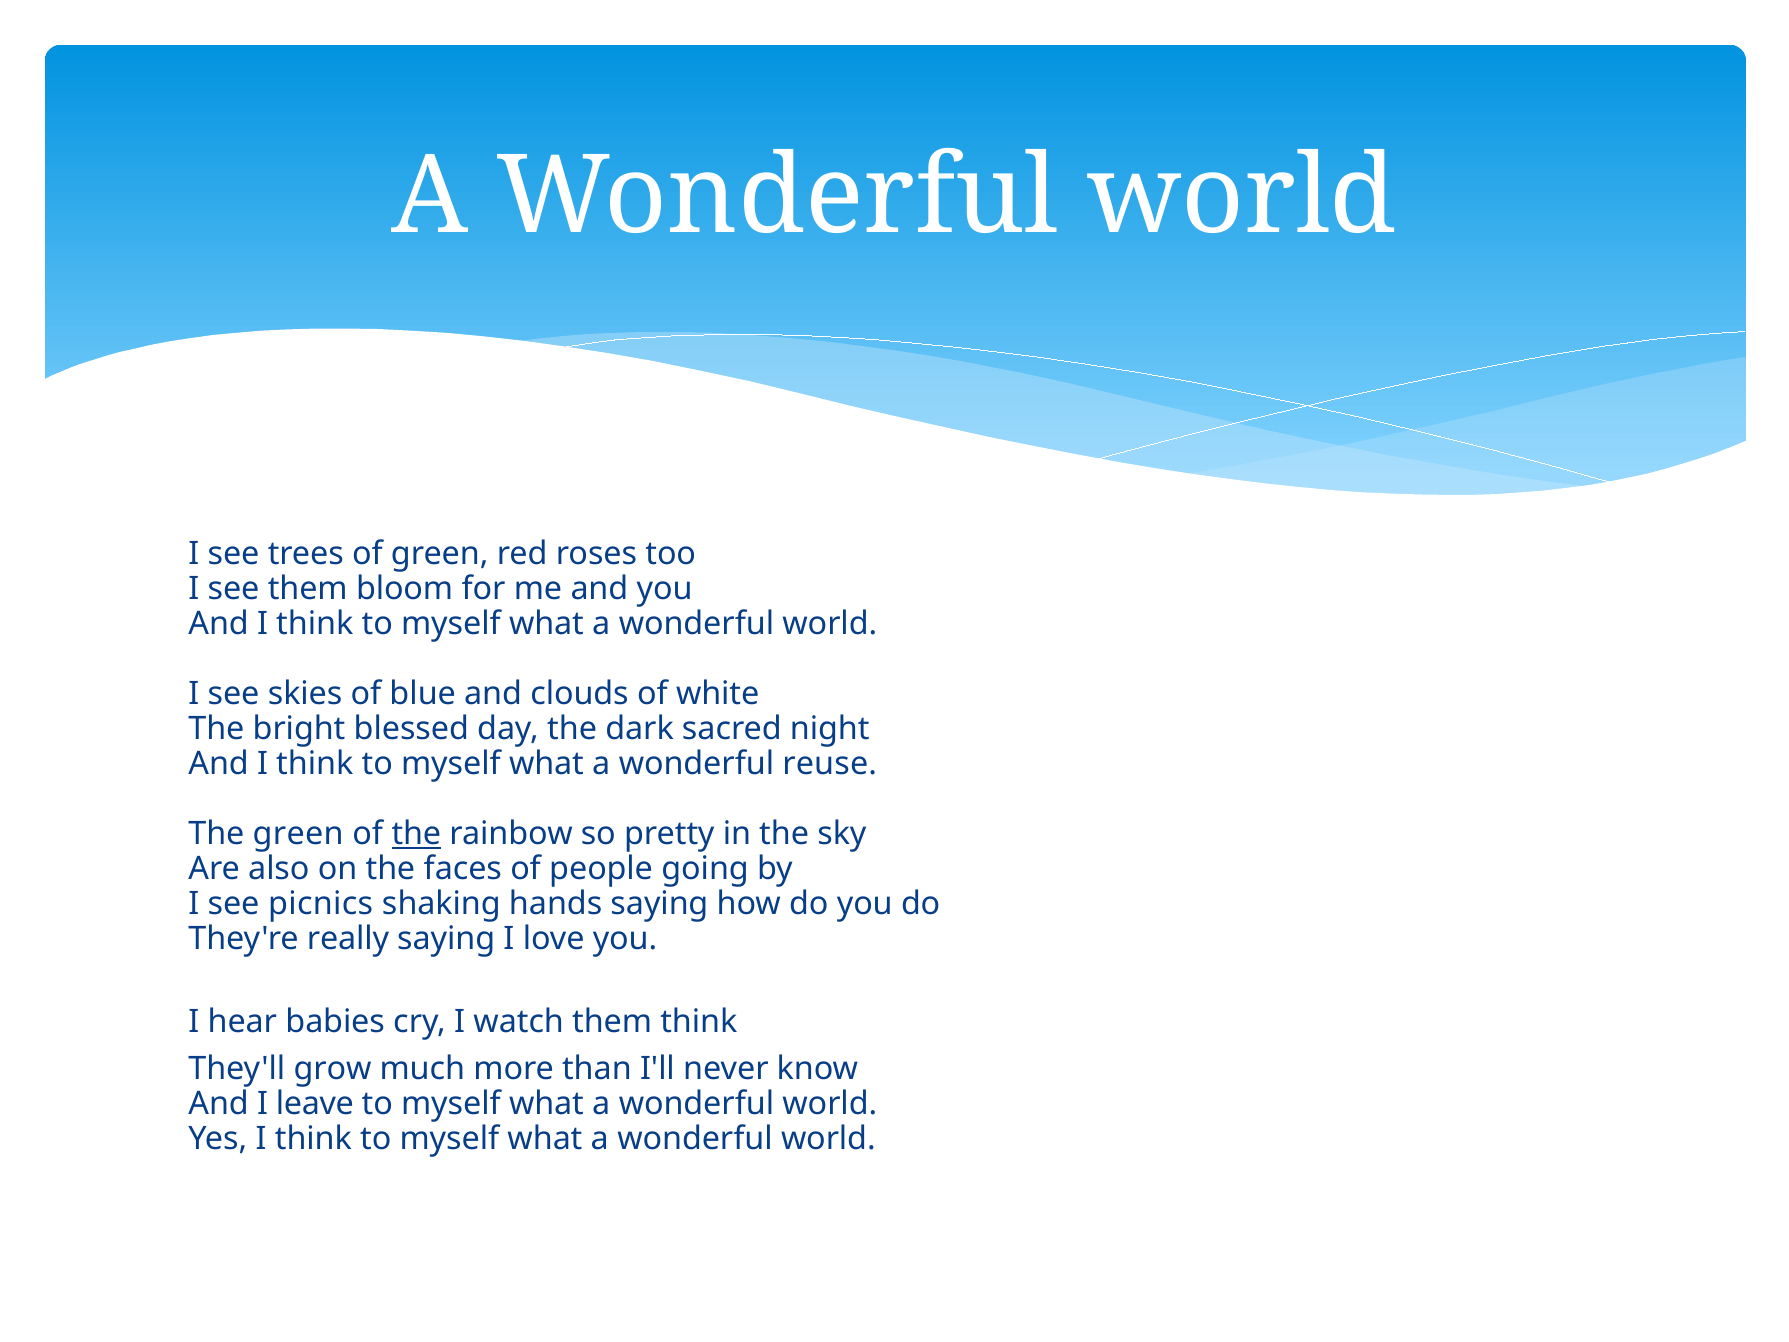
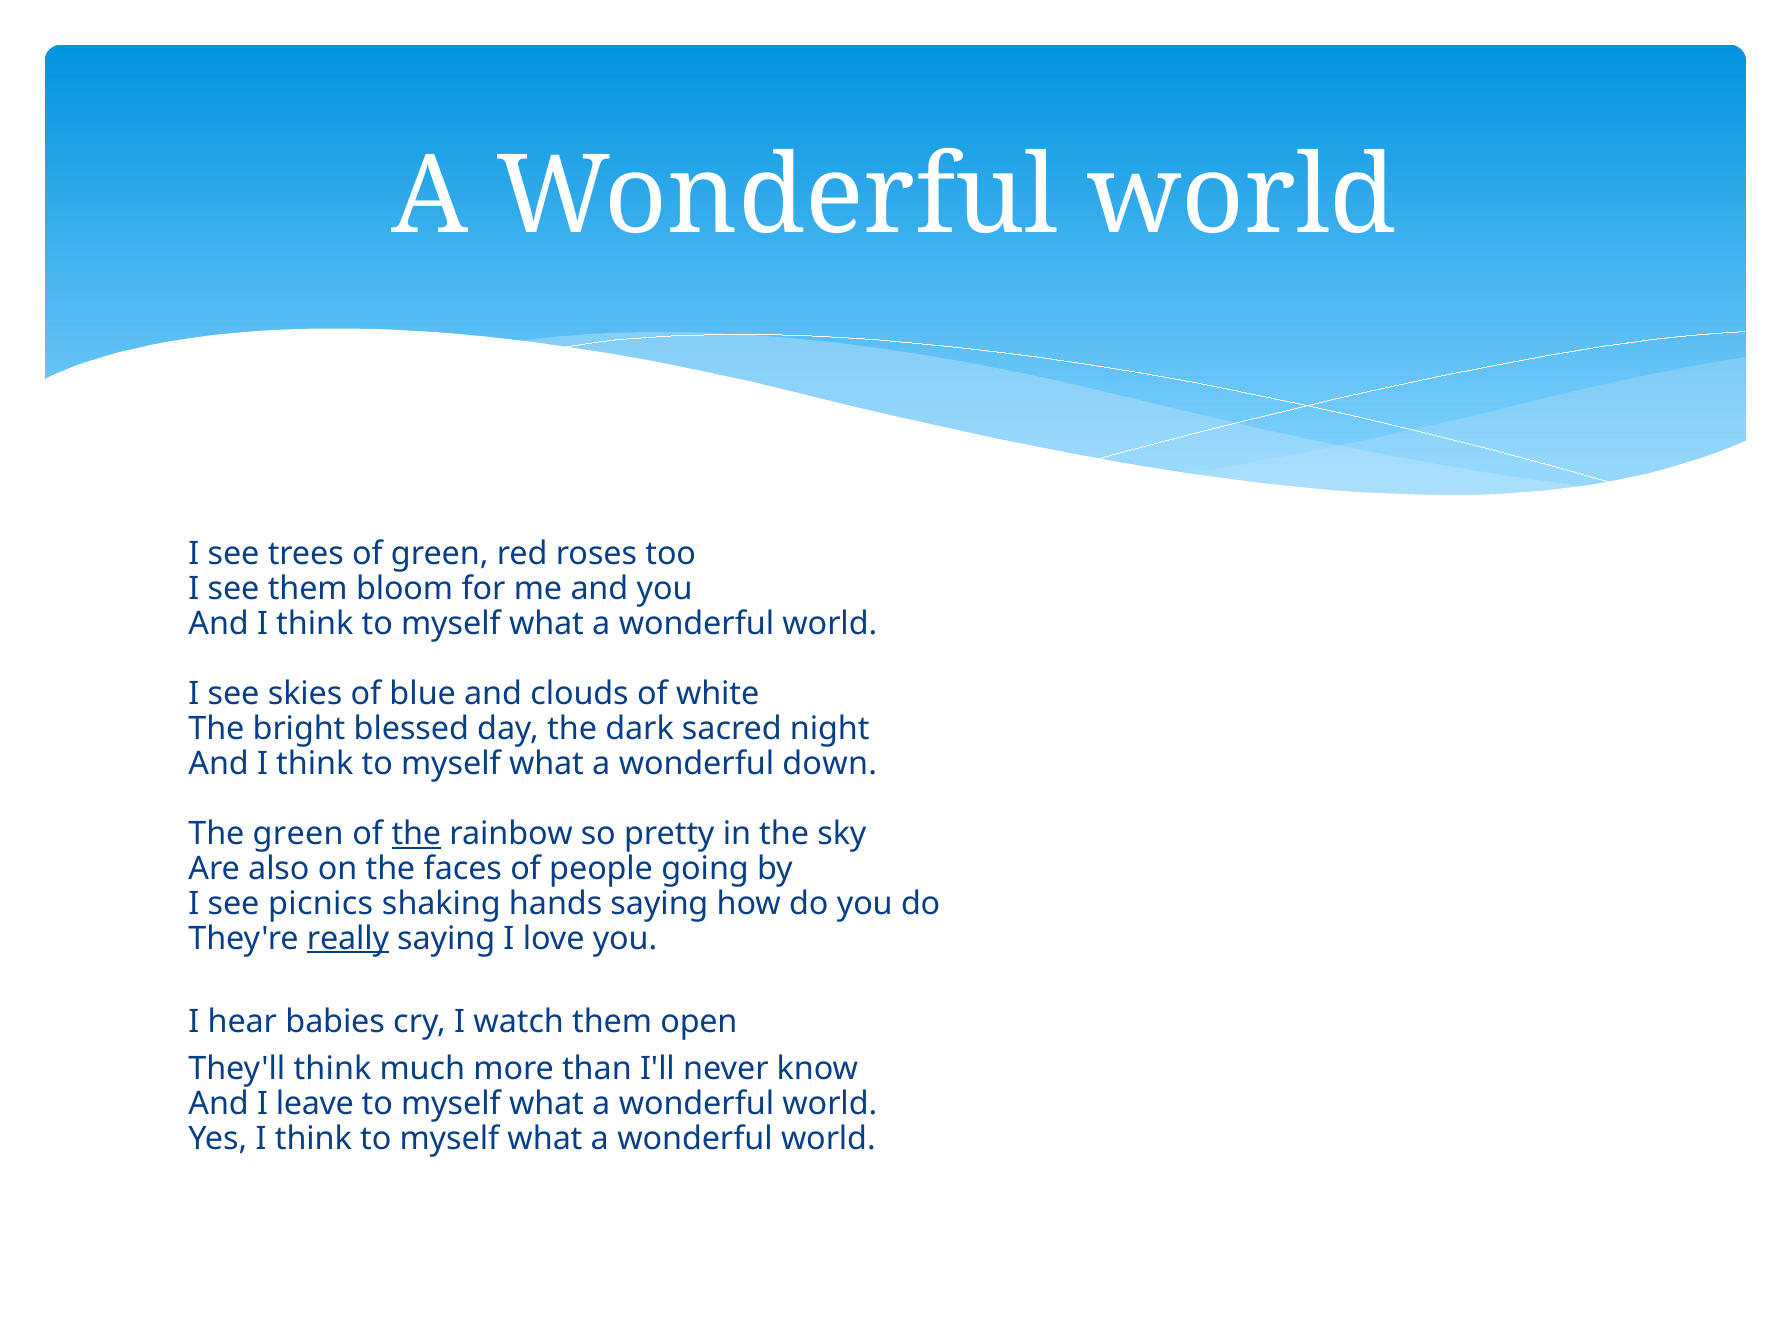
reuse: reuse -> down (830, 764)
really underline: none -> present (348, 938)
them think: think -> open (699, 1021)
They'll grow: grow -> think (333, 1069)
